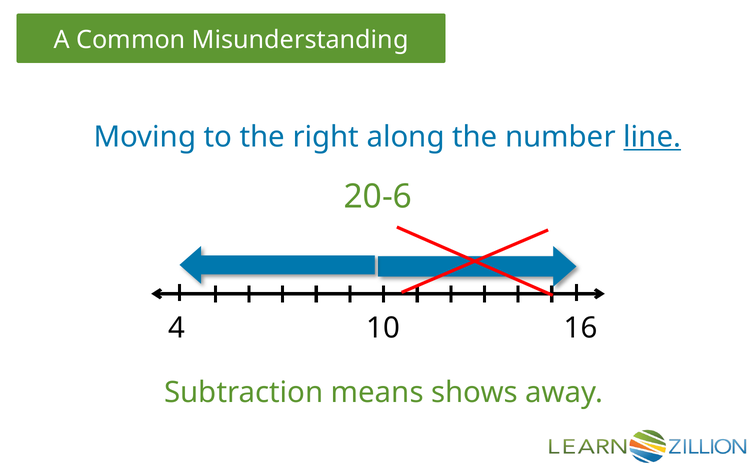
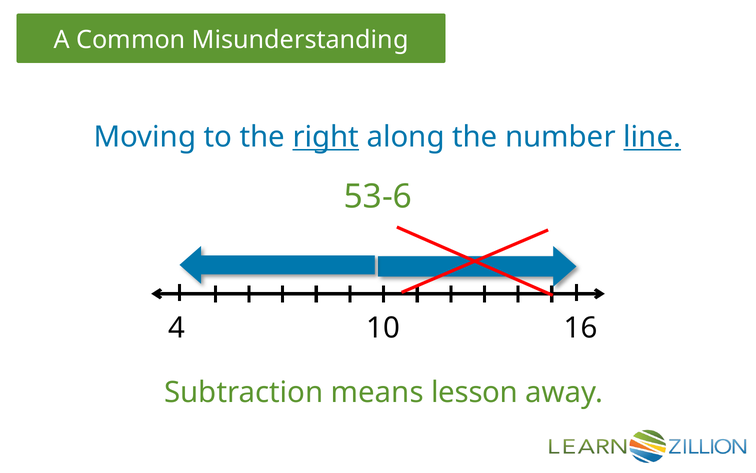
right underline: none -> present (326, 137)
20-6: 20-6 -> 53-6 (378, 196)
shows: shows -> lesson (475, 392)
